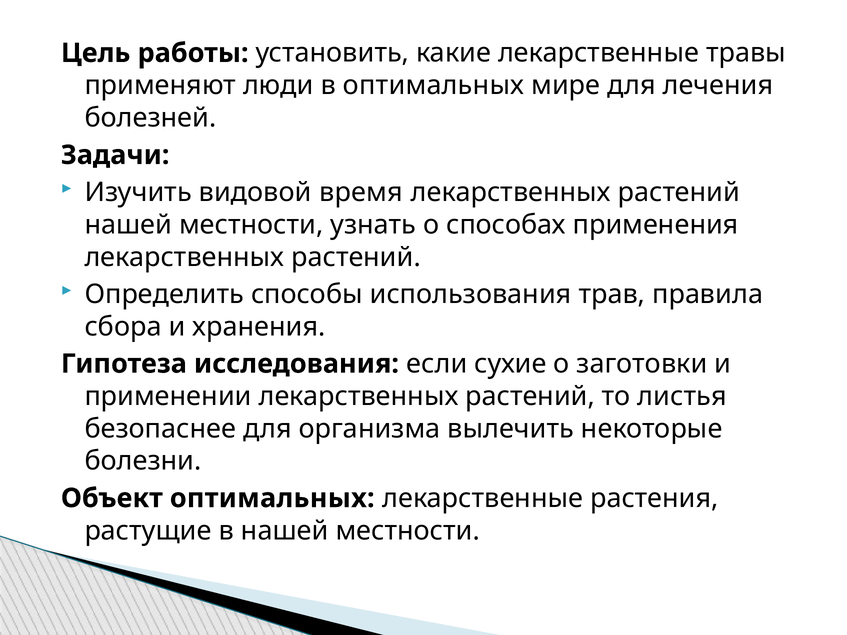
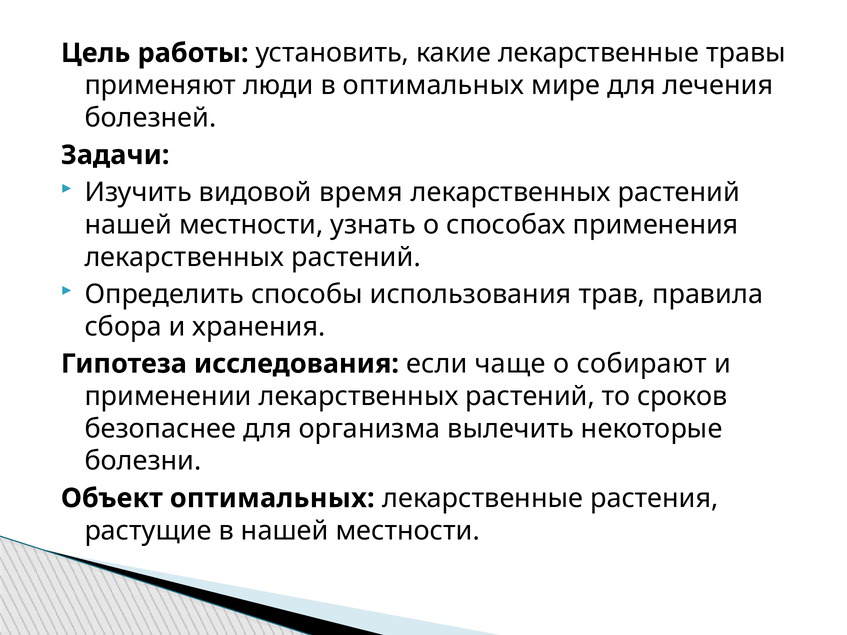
сухие: сухие -> чаще (510, 364)
заготовки: заготовки -> собирают (642, 364)
листья: листья -> сроков (682, 396)
